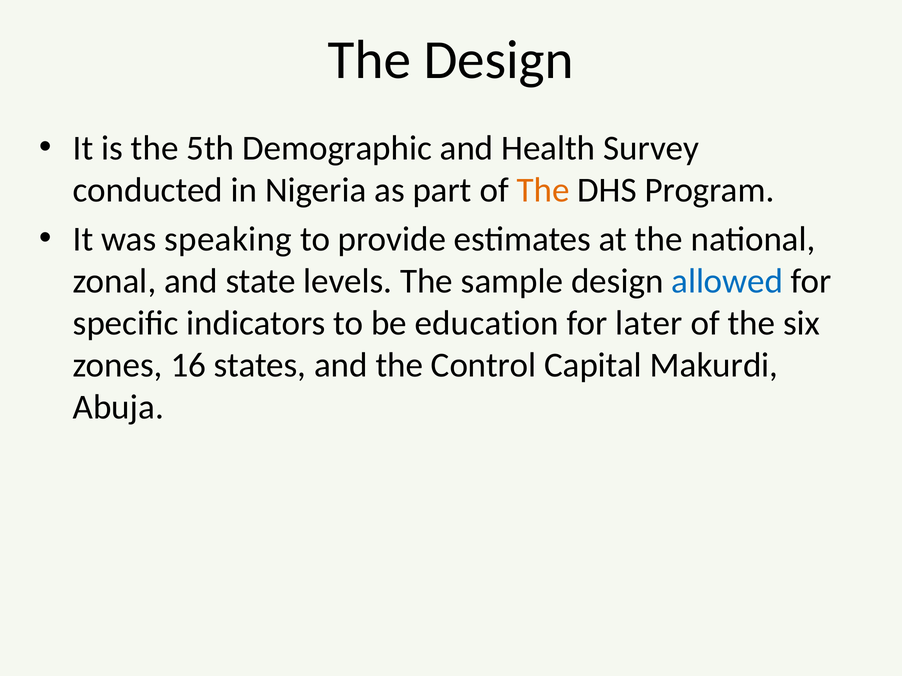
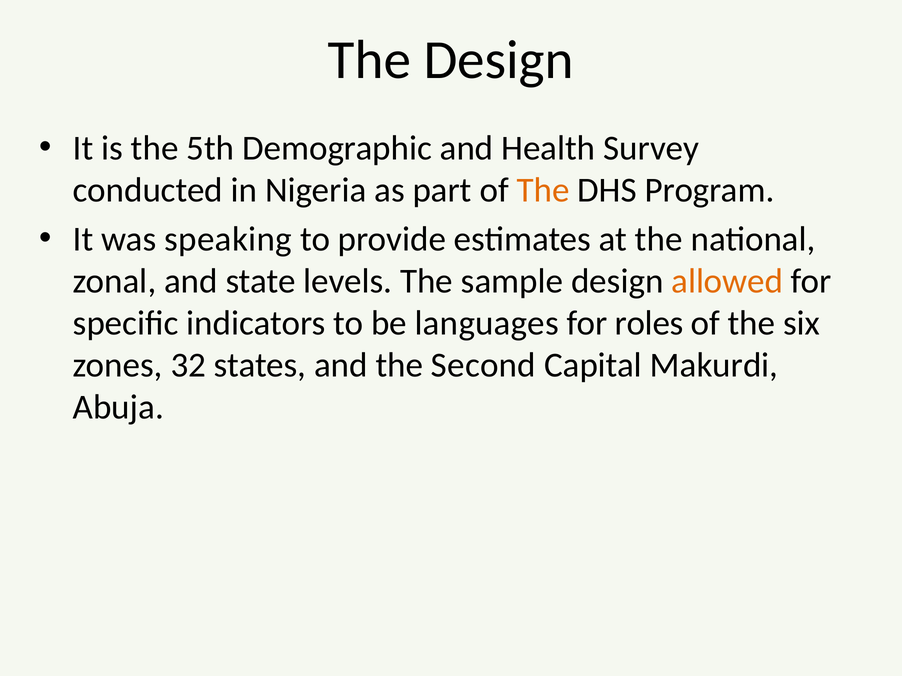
allowed colour: blue -> orange (727, 281)
education: education -> languages (487, 323)
later: later -> roles (649, 323)
16: 16 -> 32 (188, 365)
Control: Control -> Second (483, 365)
